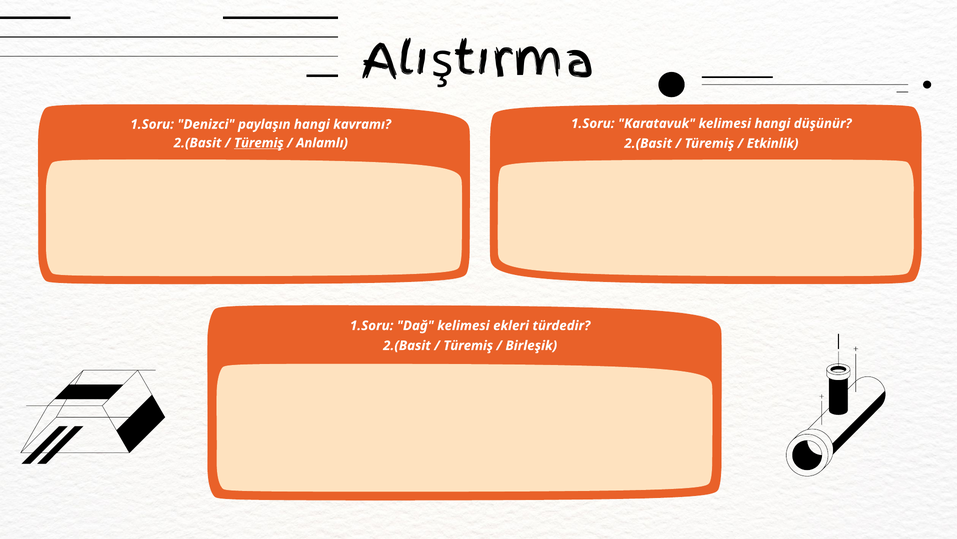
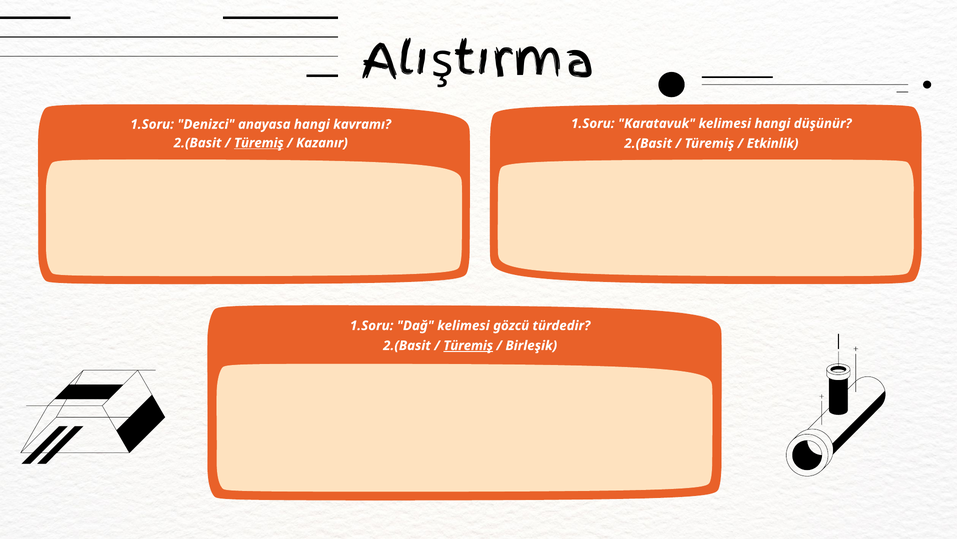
paylaşın: paylaşın -> anayasa (264, 124)
Anlamlı: Anlamlı -> Kazanır (322, 143)
ekleri: ekleri -> gözcü (511, 325)
Türemiş underline: none -> present (468, 345)
